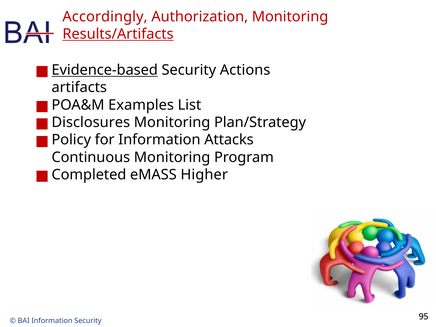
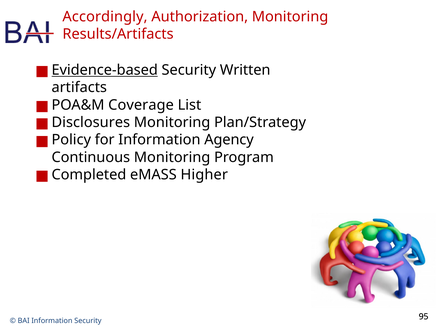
Results/Artifacts underline: present -> none (118, 34)
Actions: Actions -> Written (245, 70)
Examples: Examples -> Coverage (141, 105)
Attacks: Attacks -> Agency (229, 140)
